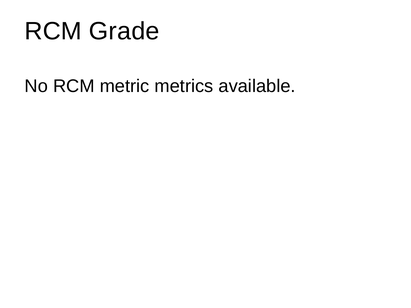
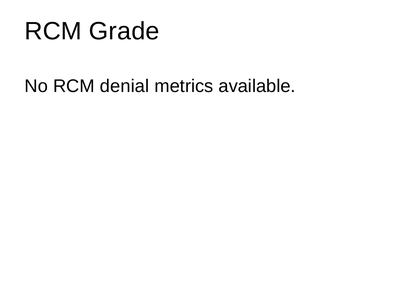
metric: metric -> denial (124, 86)
